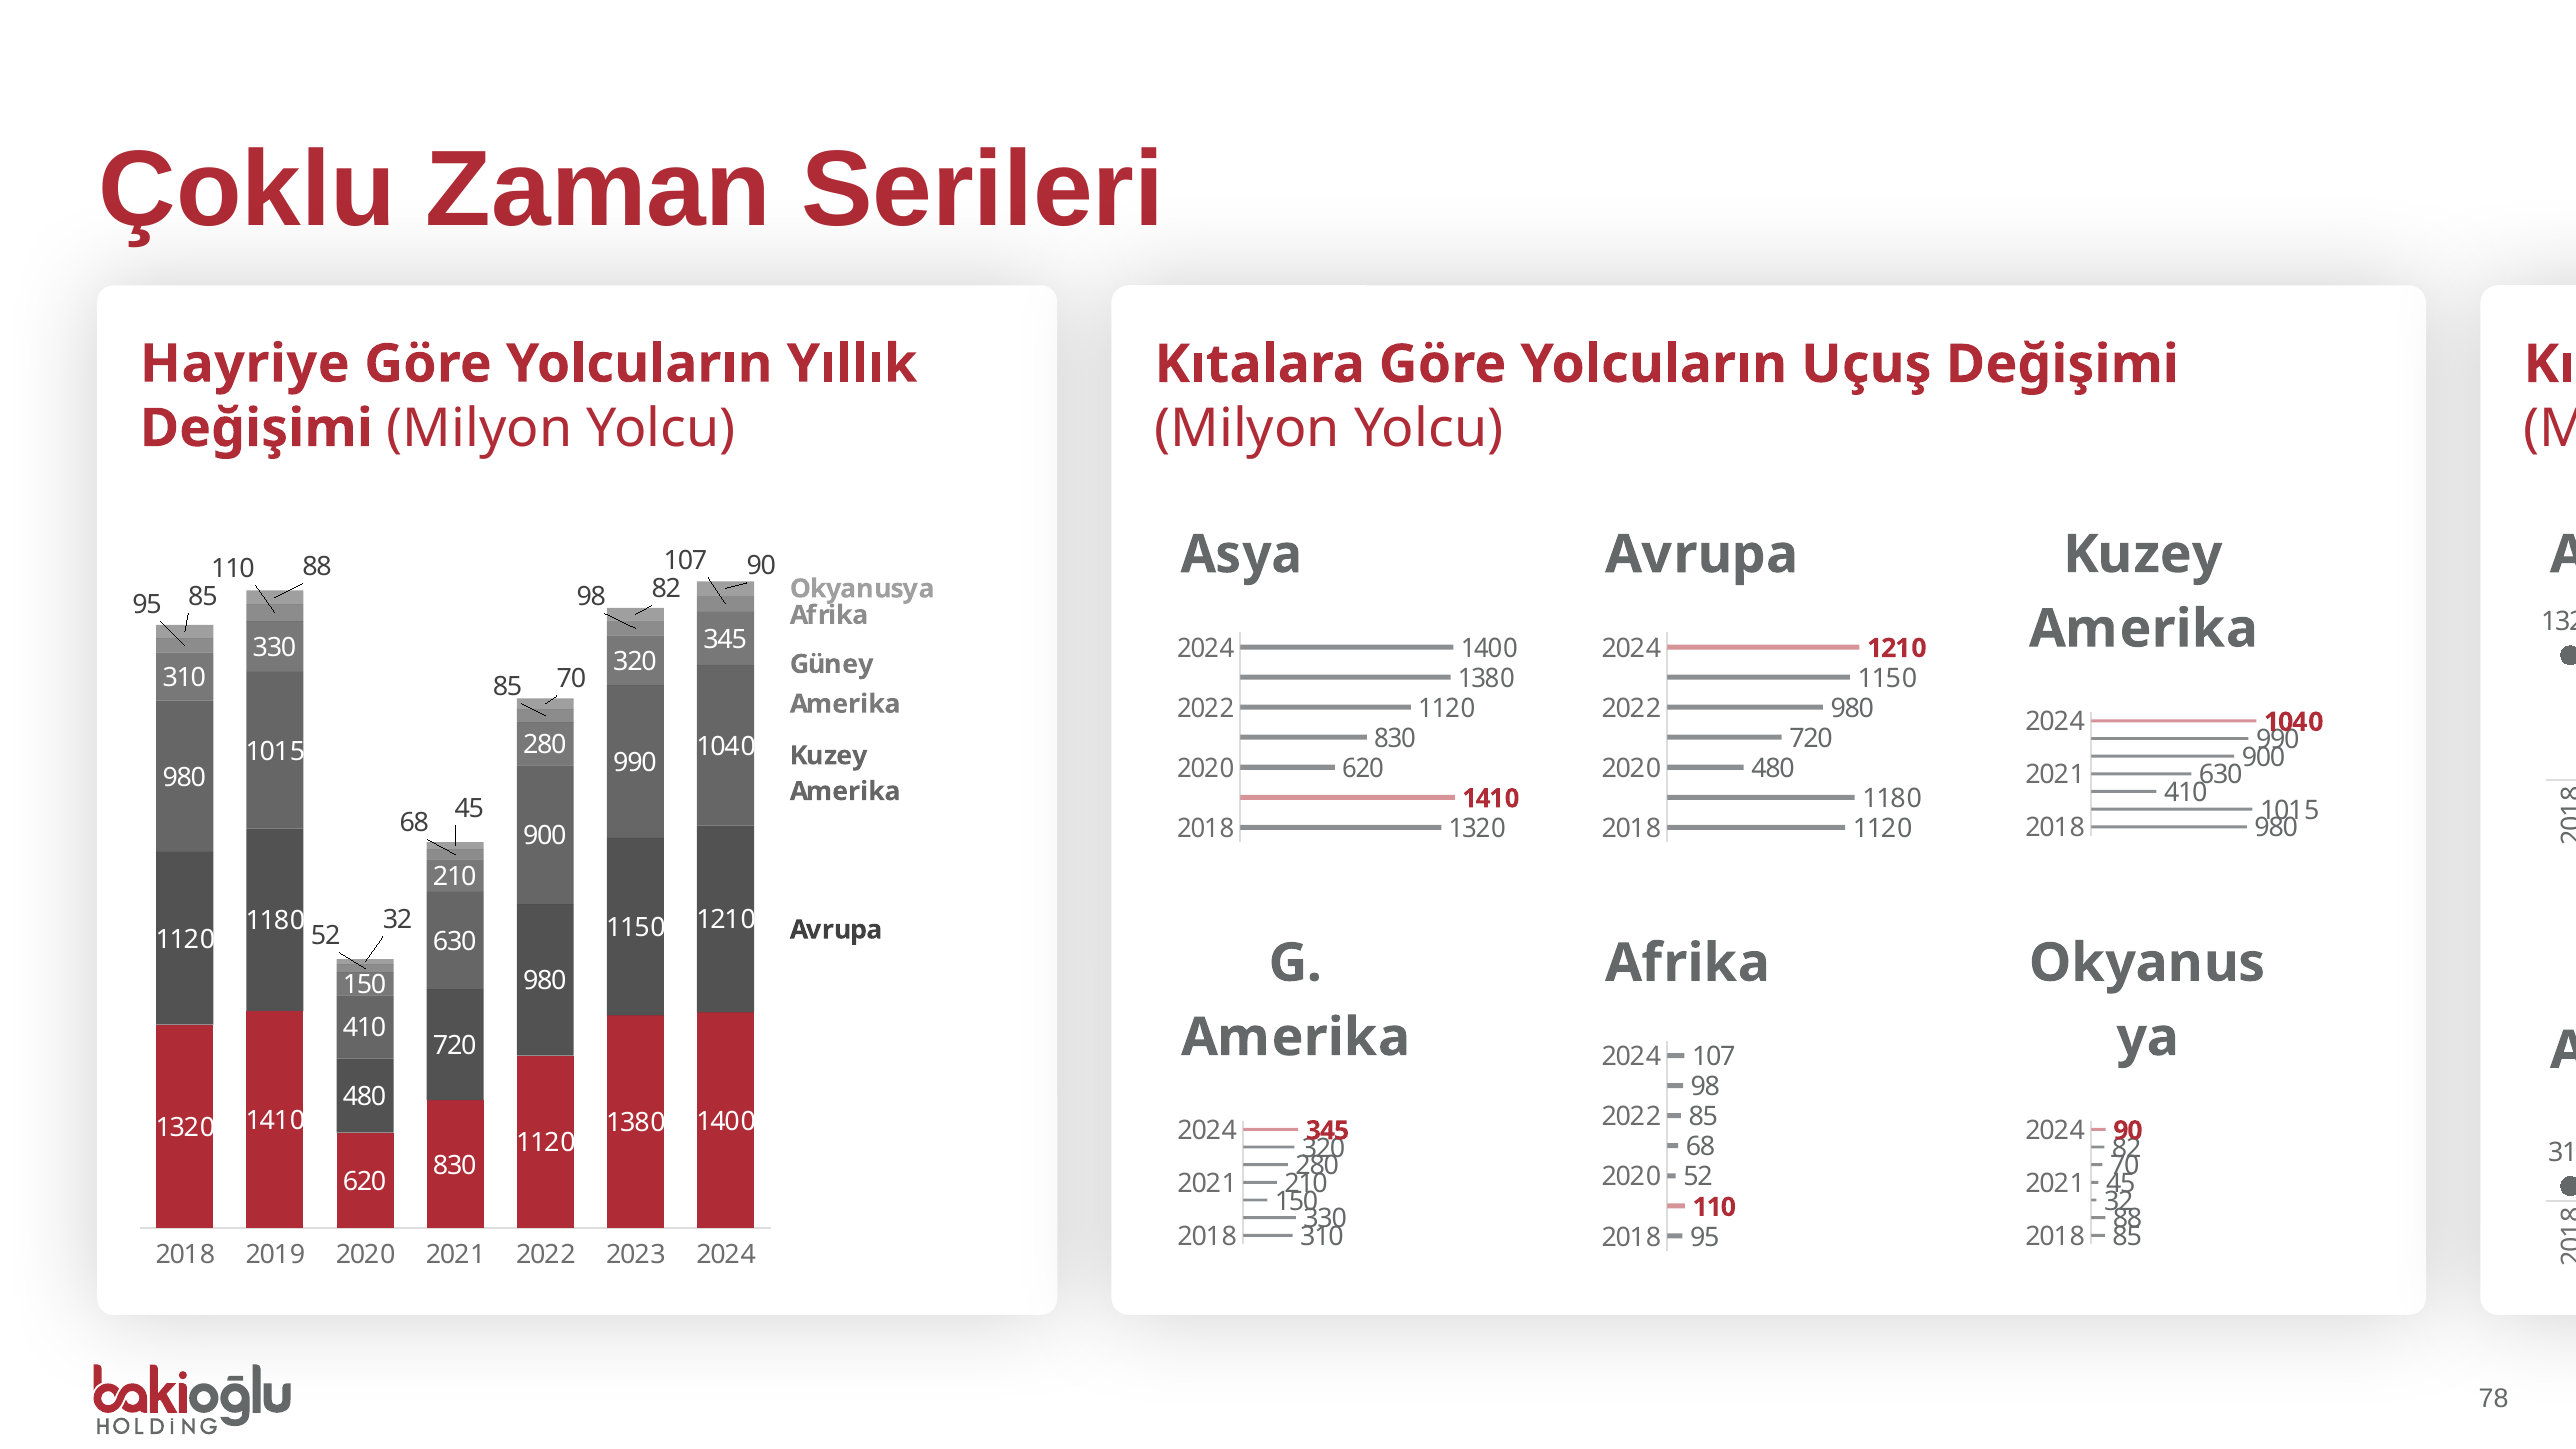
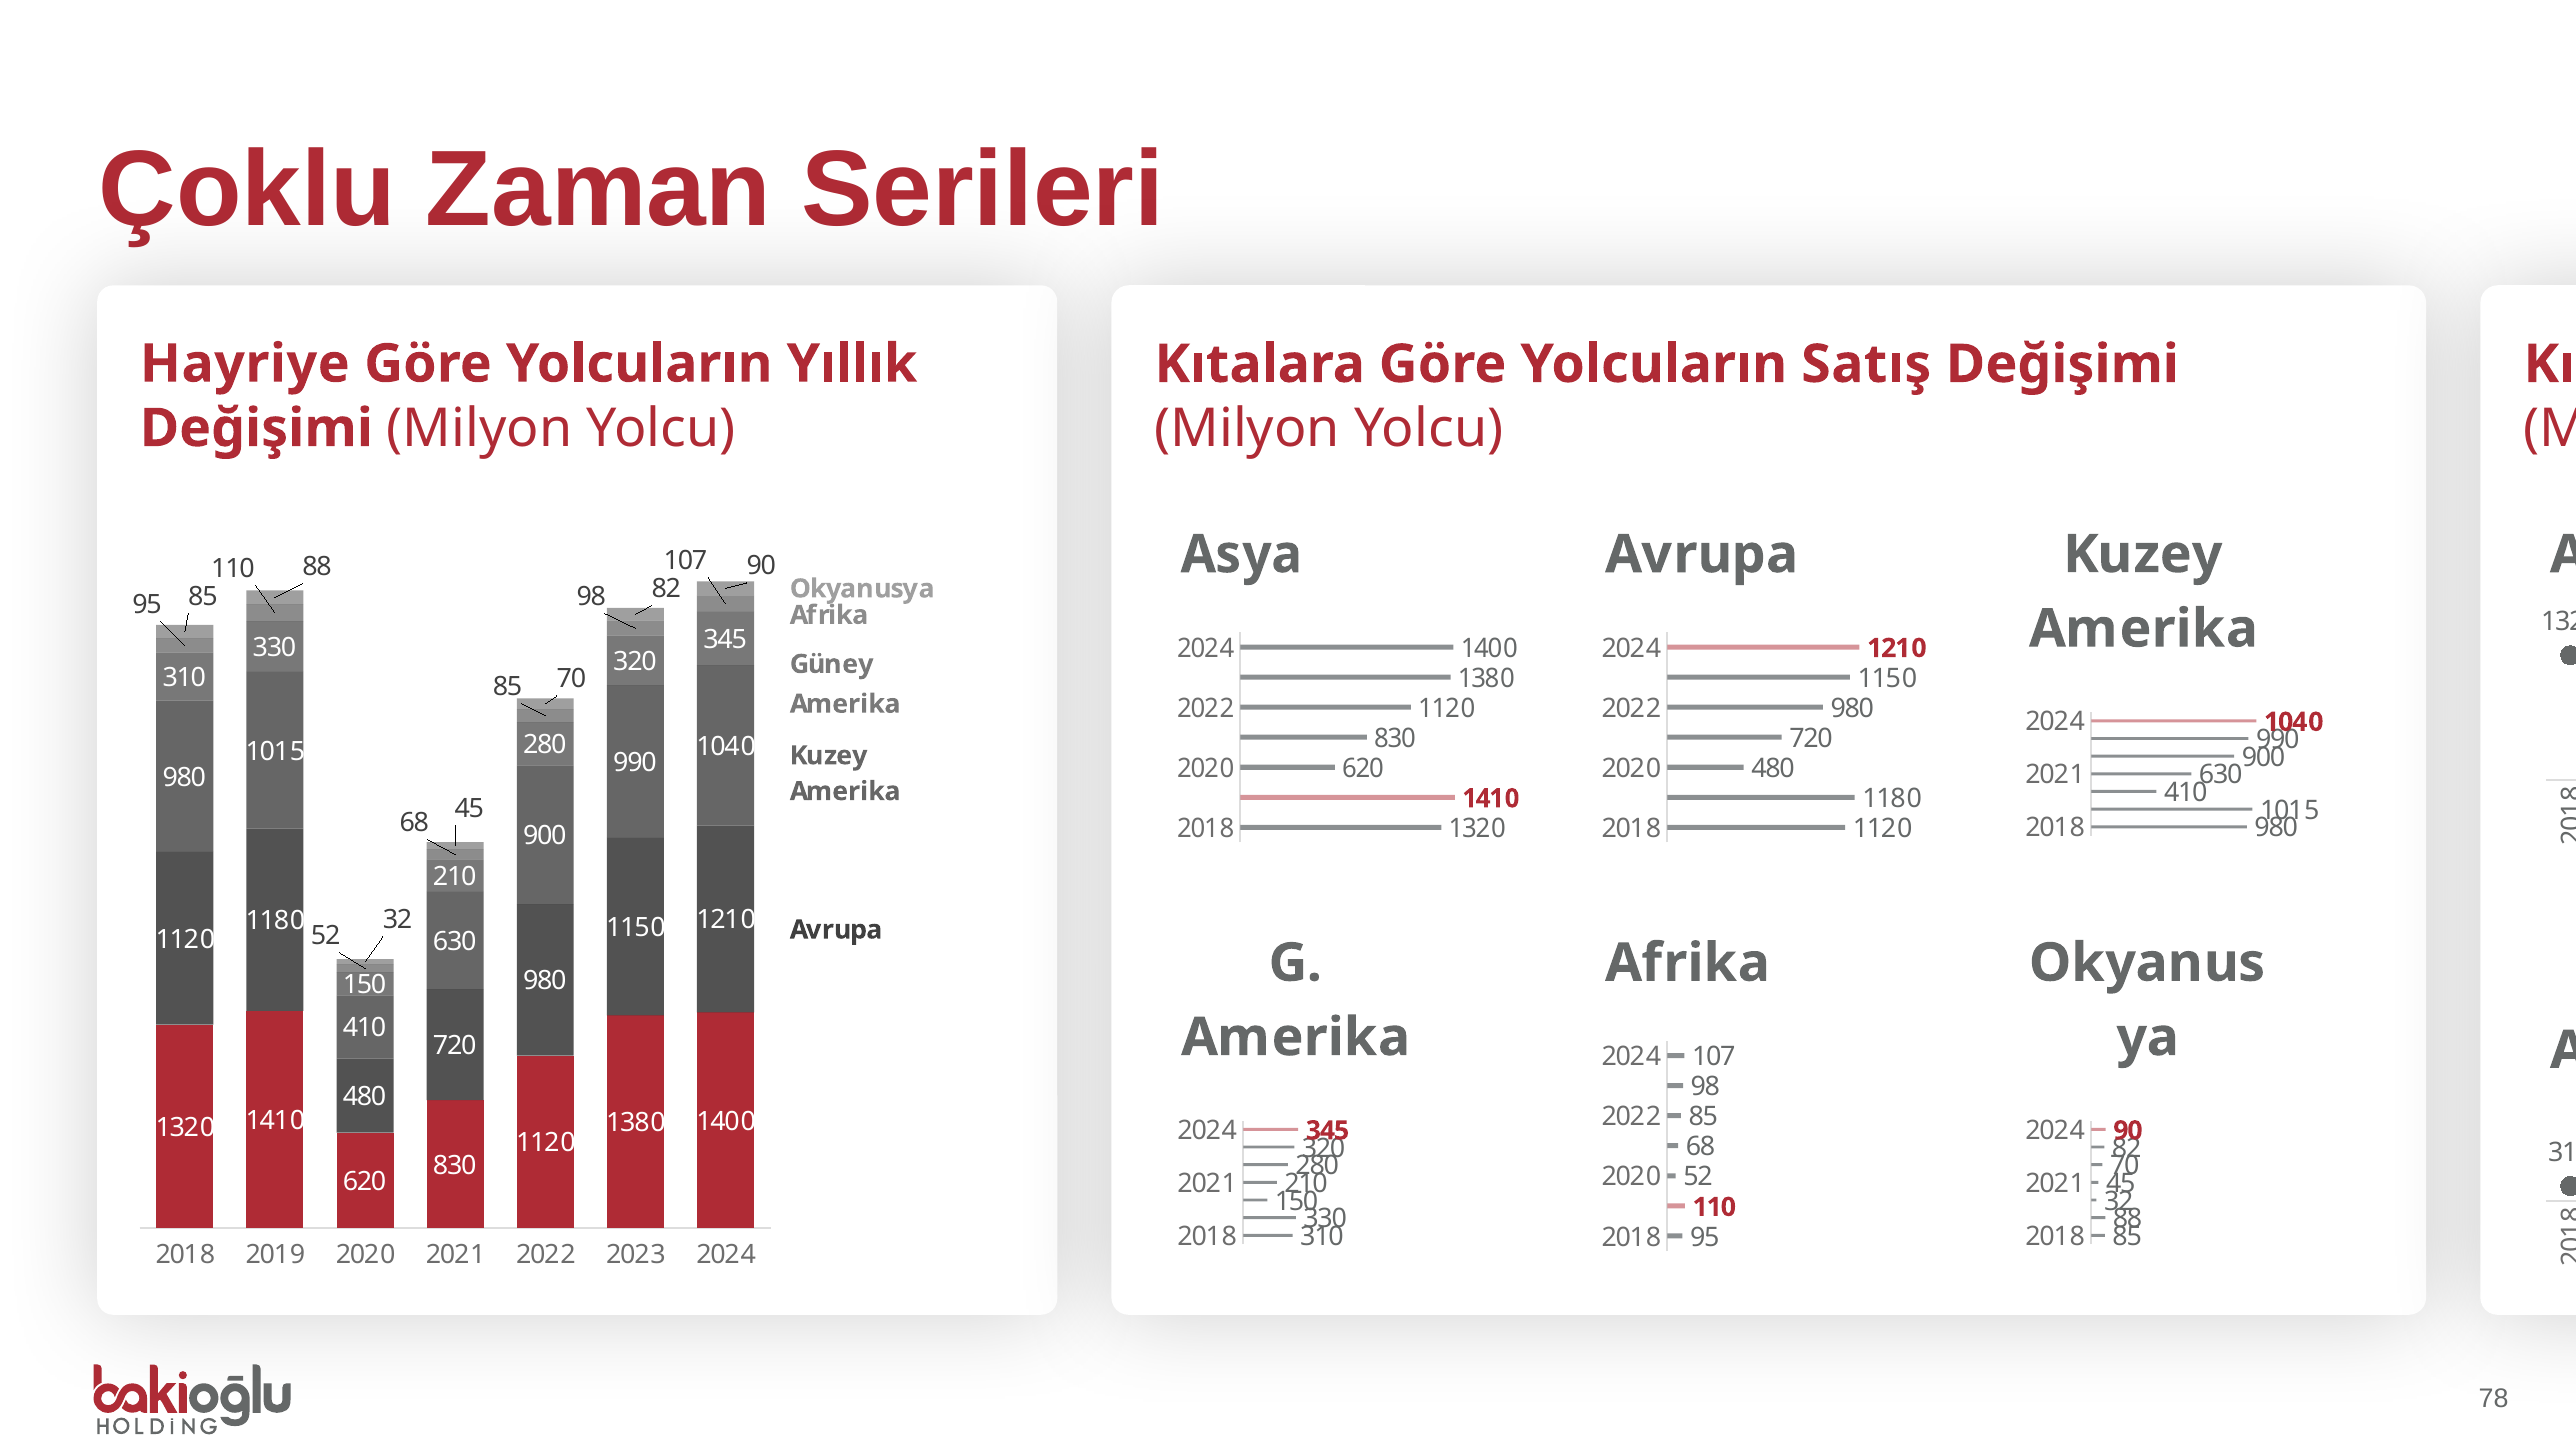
Uçuş: Uçuş -> Satış (1866, 364)
